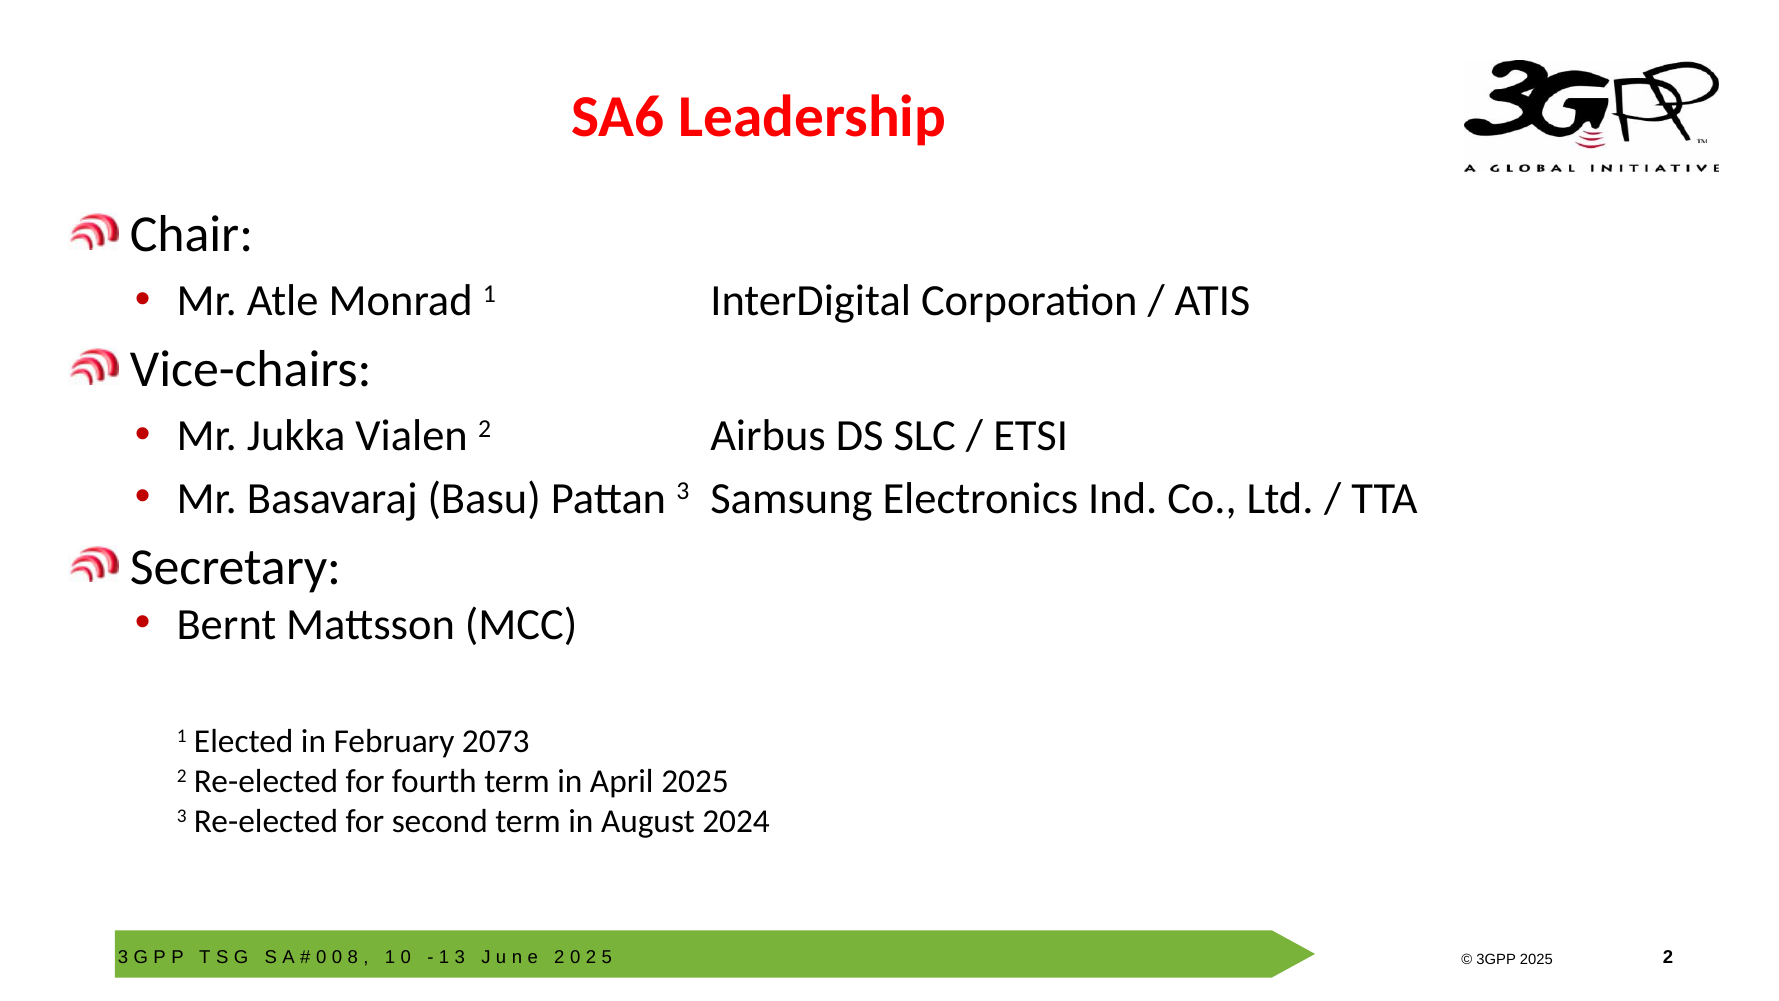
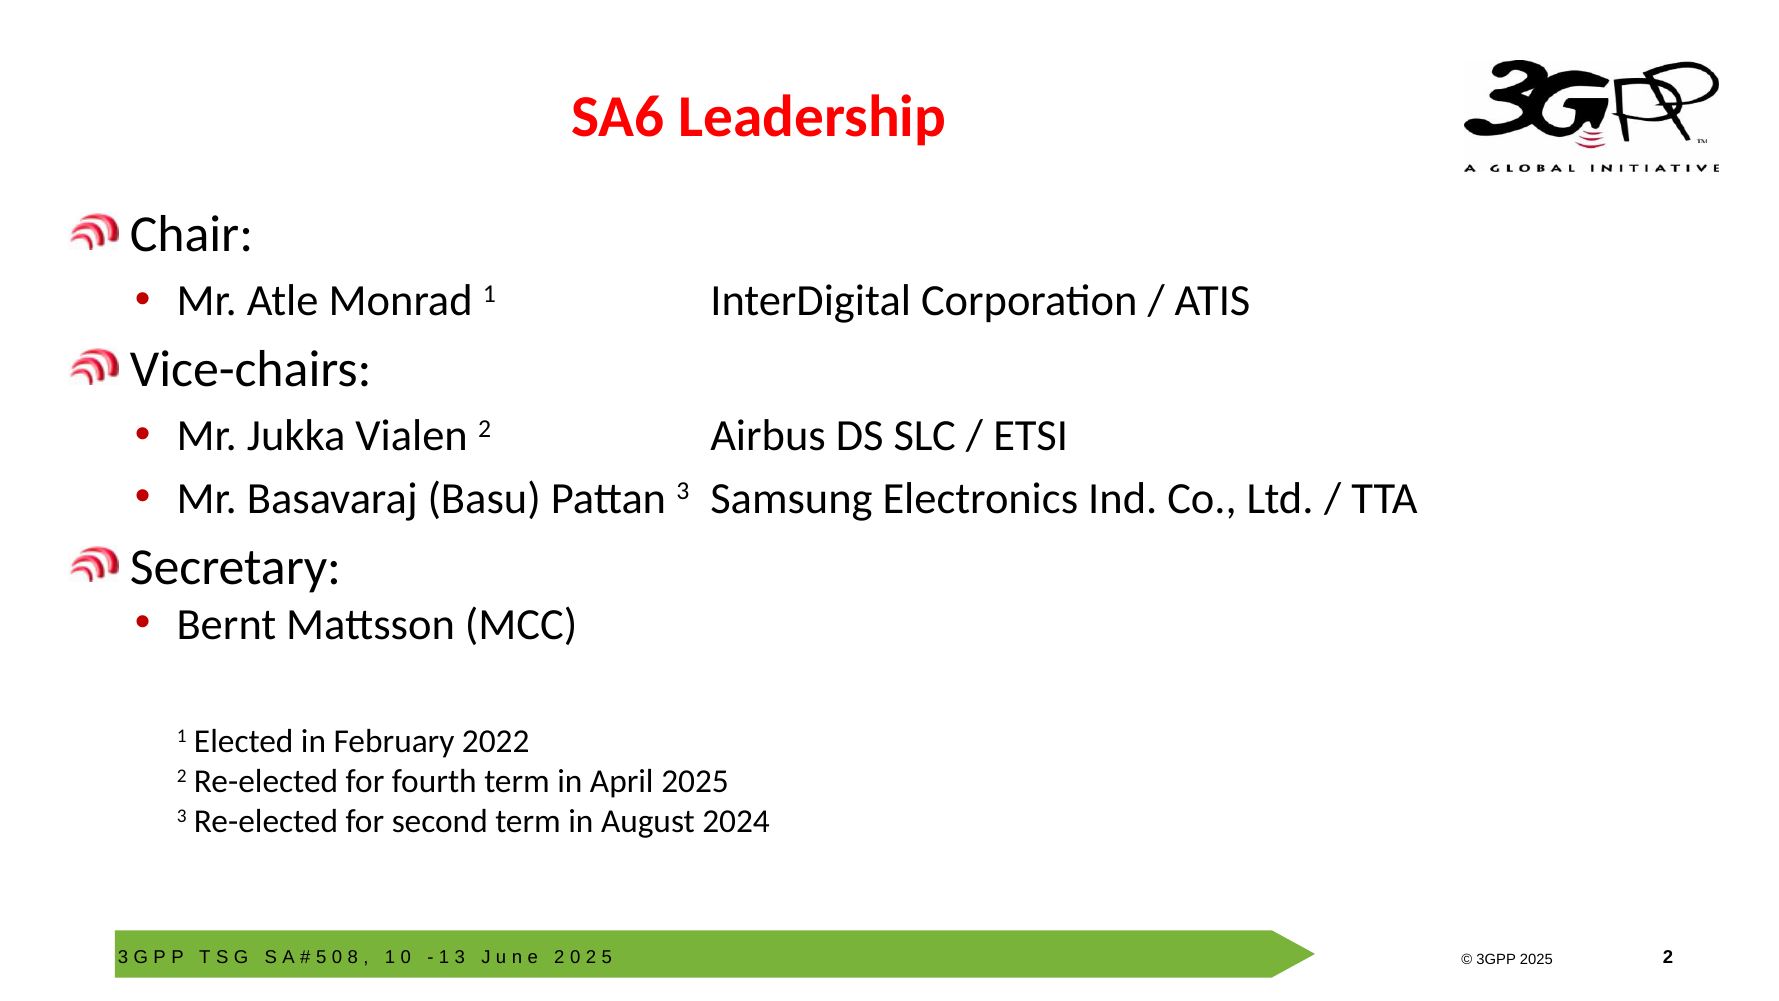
2073: 2073 -> 2022 (496, 742)
0: 0 -> 5 (321, 957)
